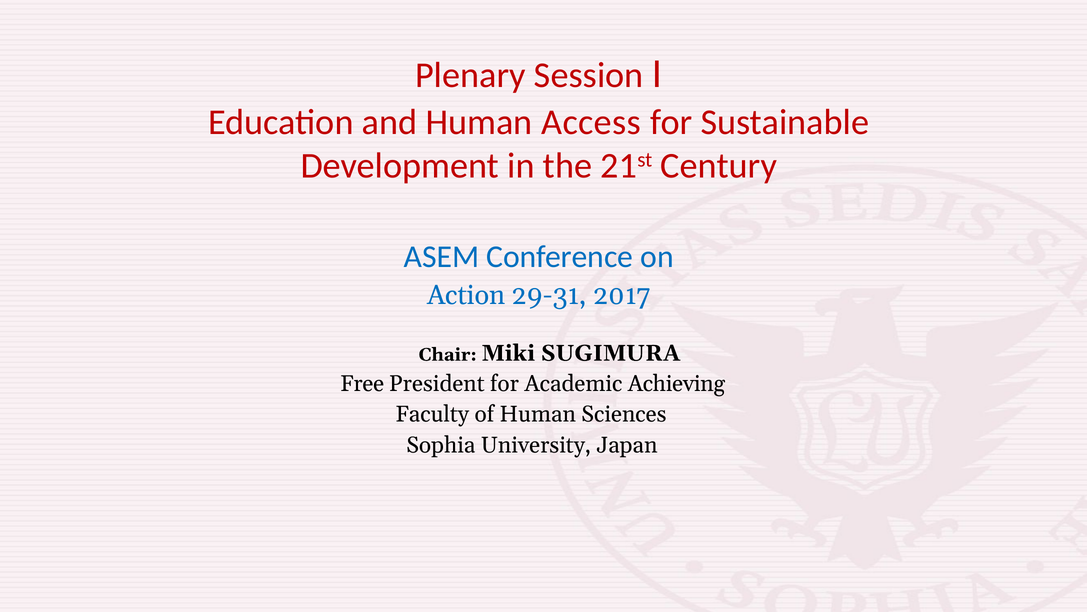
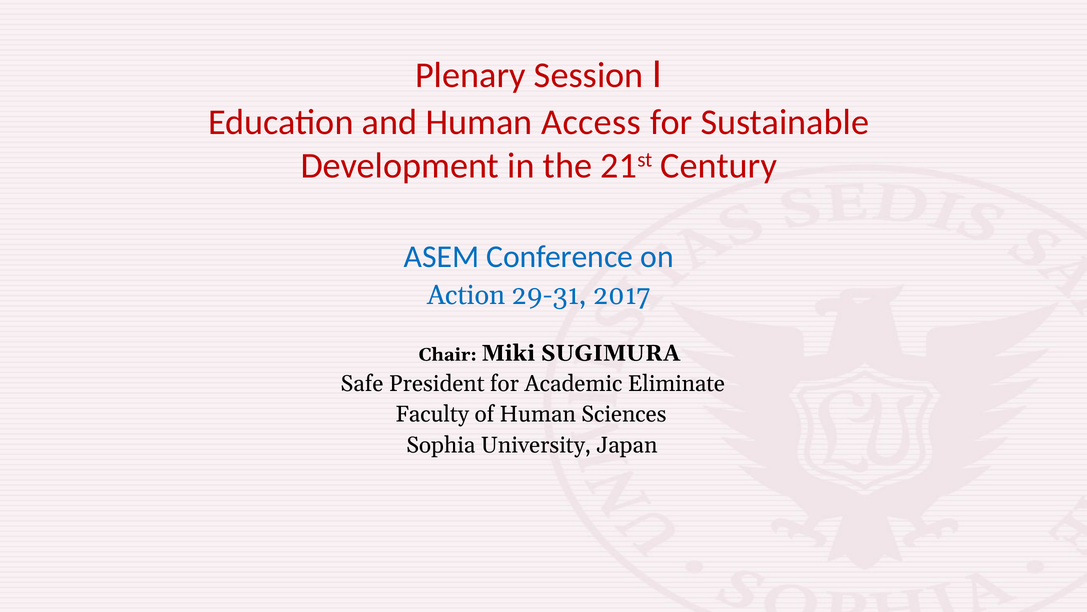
Free: Free -> Safe (362, 383)
Achieving: Achieving -> Eliminate (676, 383)
